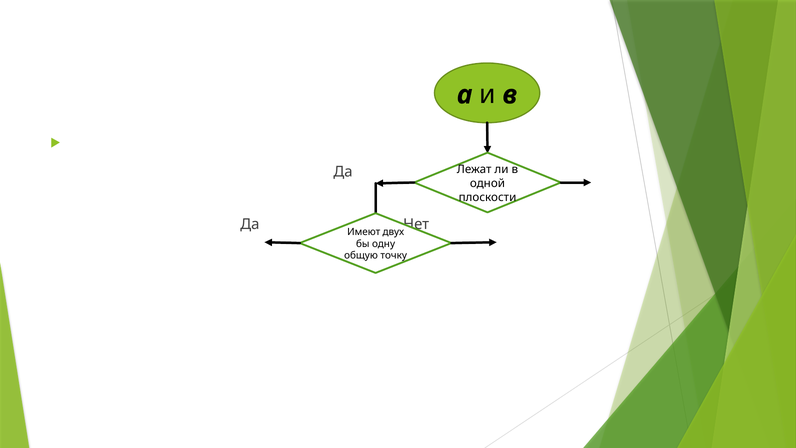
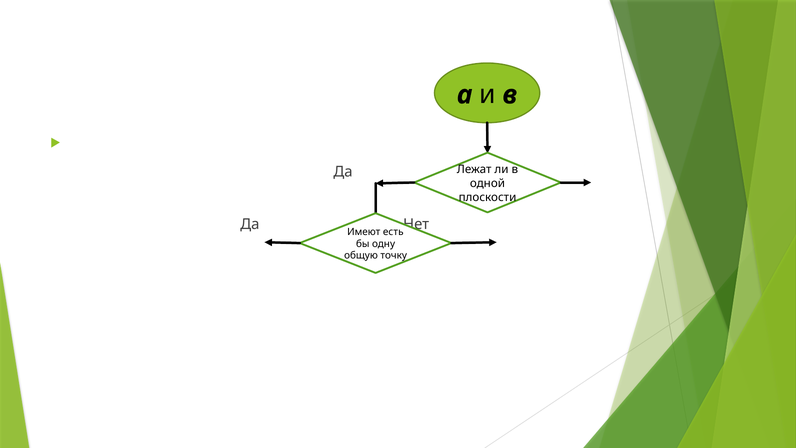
двух: двух -> есть (393, 232)
